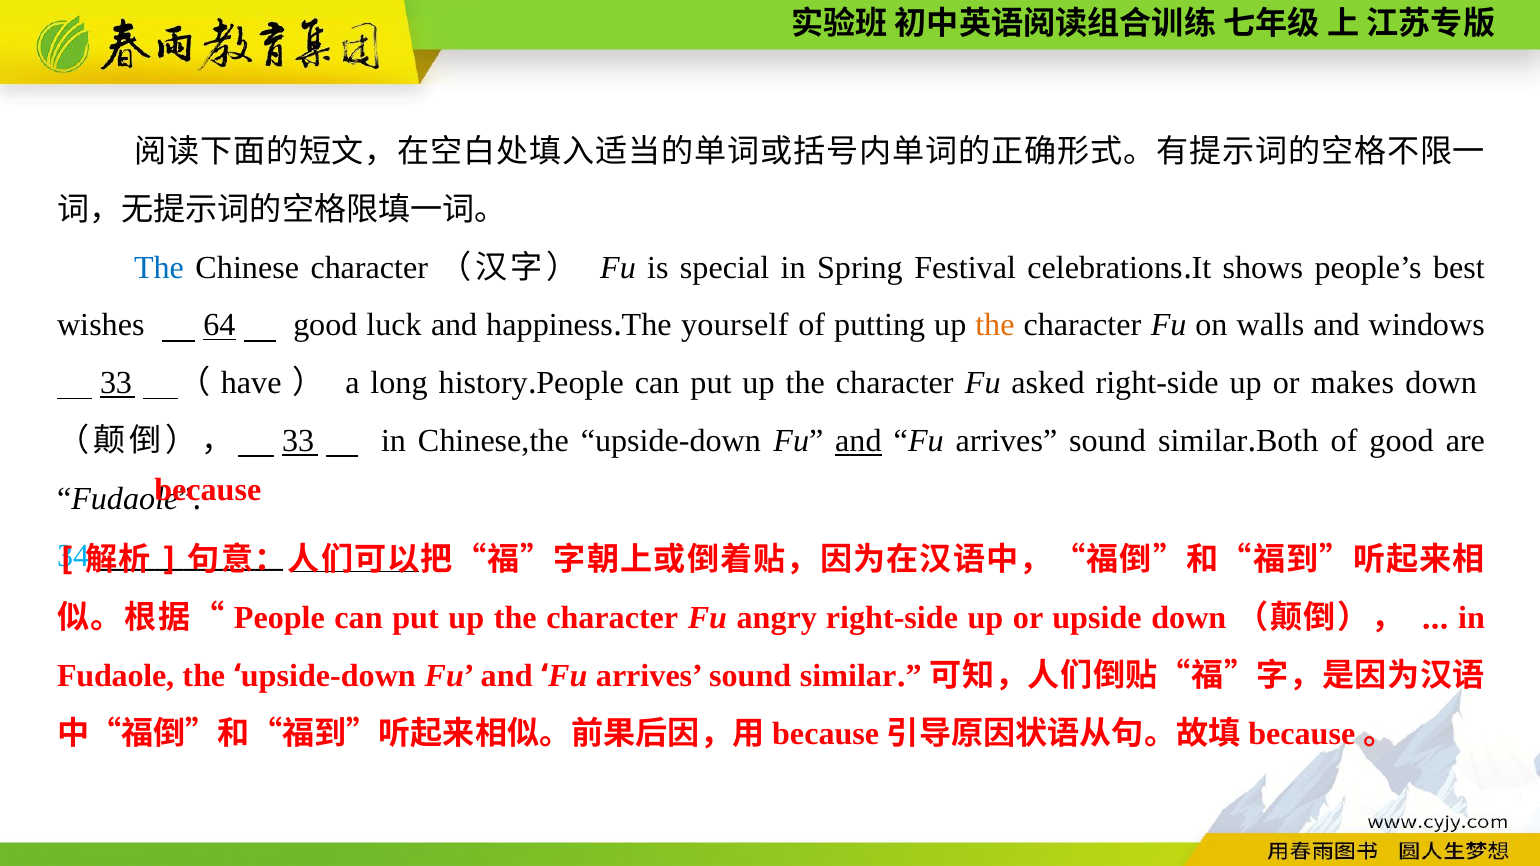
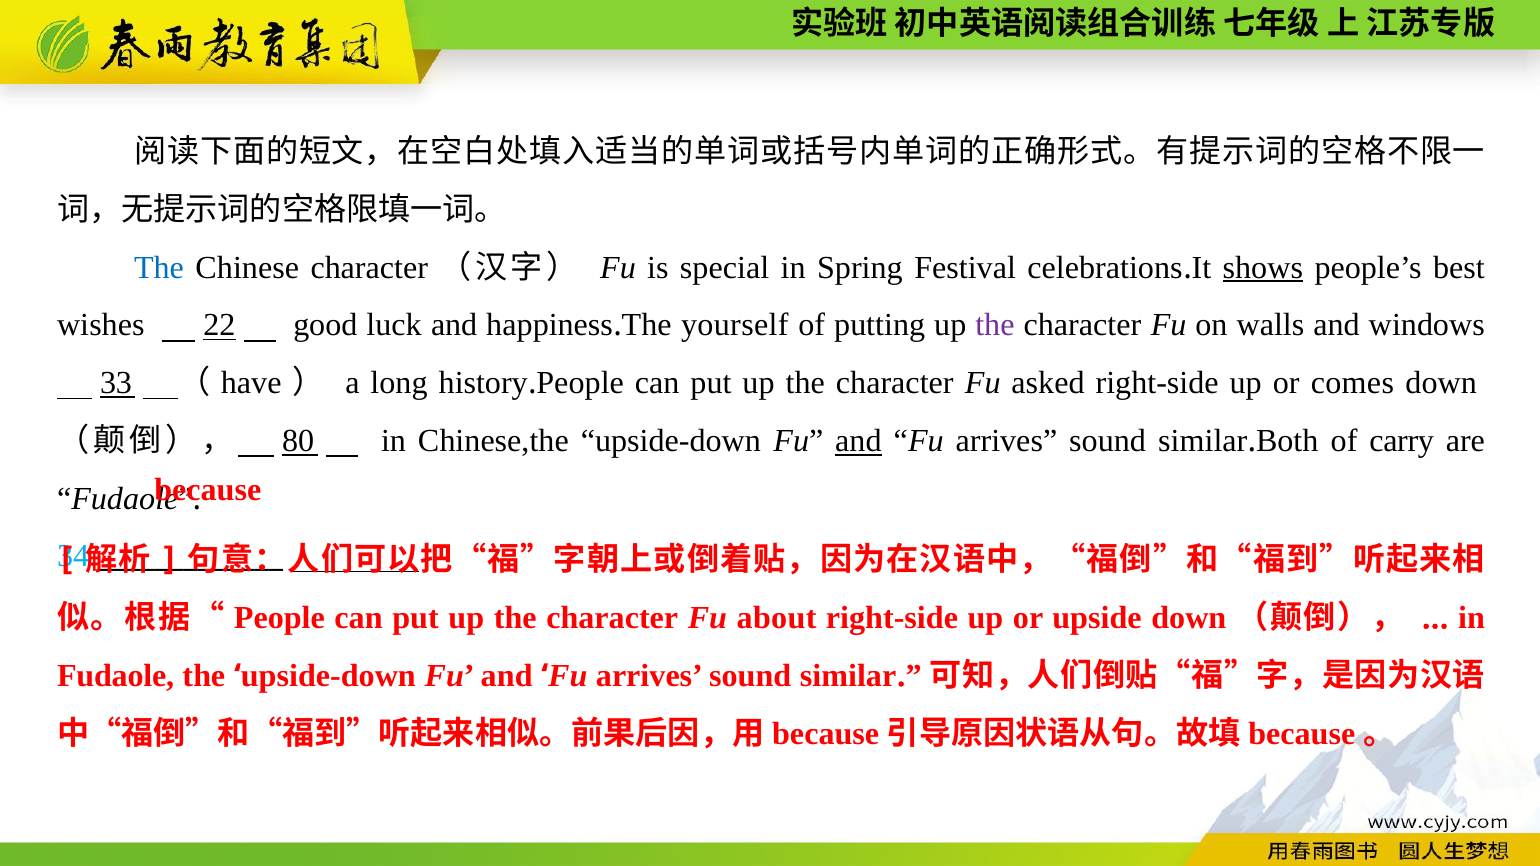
shows underline: none -> present (1263, 268)
64: 64 -> 22 (219, 326)
the colour: orange -> purple (995, 326)
makes: makes -> comes (1352, 383)
33: 33 -> 80 (298, 441)
of good: good -> carry (1402, 441)
angry: angry -> about (777, 618)
